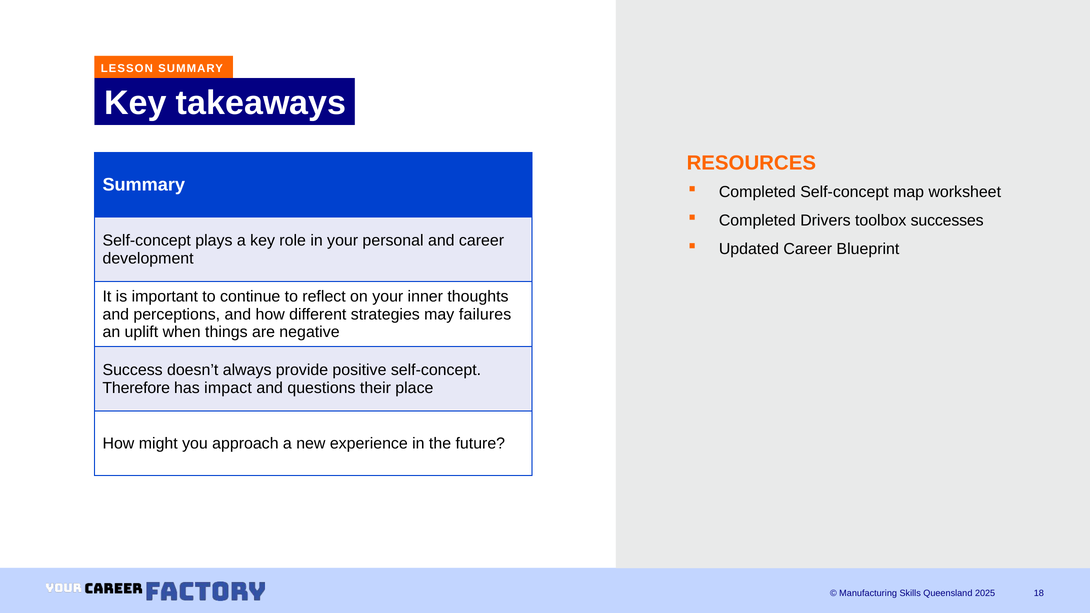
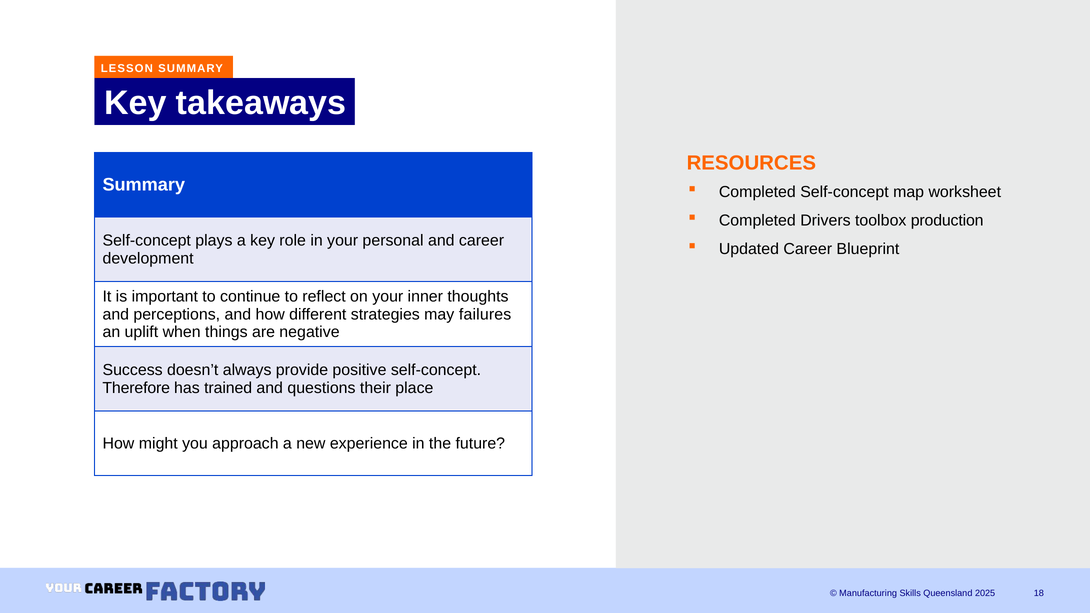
successes: successes -> production (947, 220)
impact: impact -> trained (228, 388)
